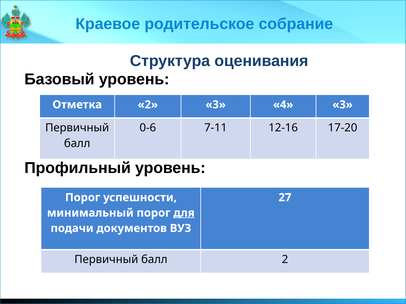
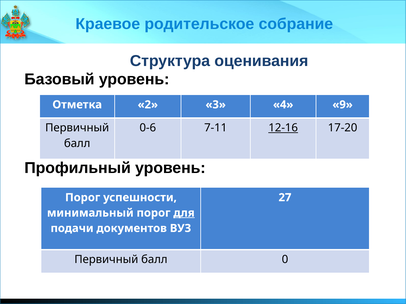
4 3: 3 -> 9 (343, 105)
12-16 underline: none -> present (283, 128)
балл 2: 2 -> 0 (285, 260)
